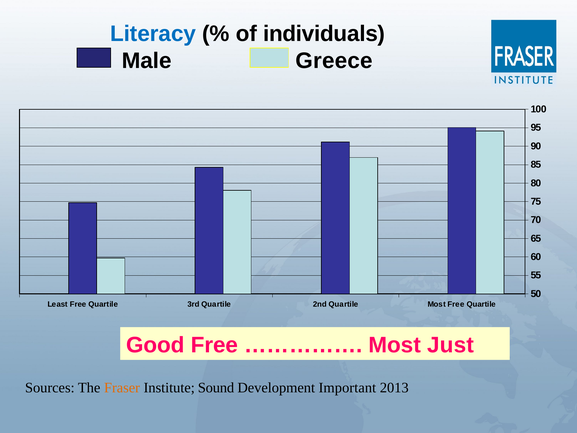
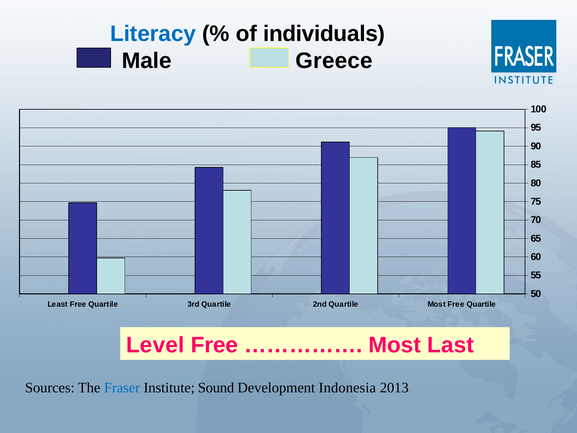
Good: Good -> Level (155, 345)
Just: Just -> Last (451, 345)
Fraser colour: orange -> blue (122, 388)
Important: Important -> Indonesia (347, 388)
